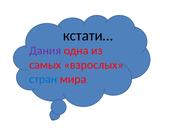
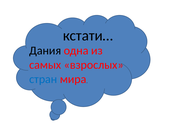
Дания colour: purple -> black (45, 51)
